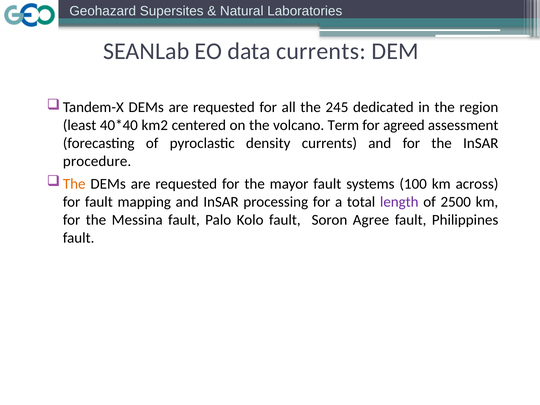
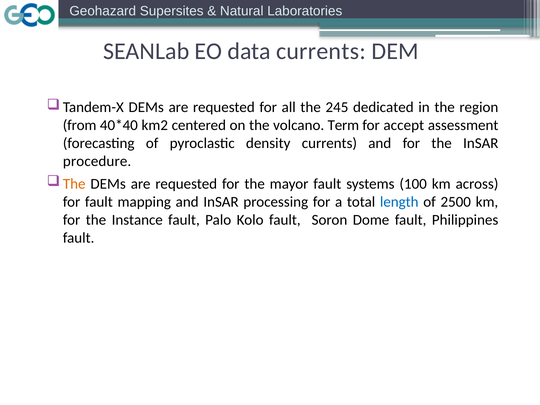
least: least -> from (80, 125)
agreed: agreed -> accept (404, 125)
length colour: purple -> blue (399, 202)
Messina: Messina -> Instance (137, 220)
Agree: Agree -> Dome (371, 220)
